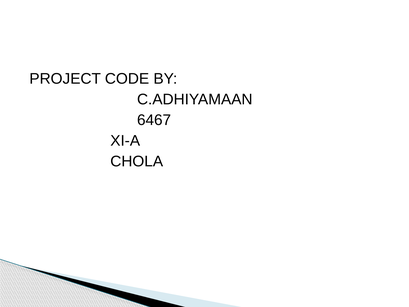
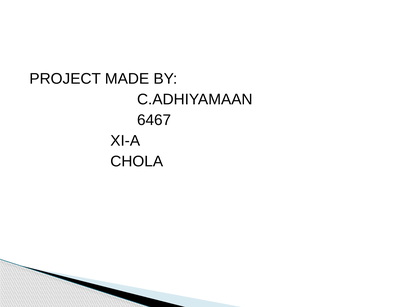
CODE: CODE -> MADE (127, 79)
